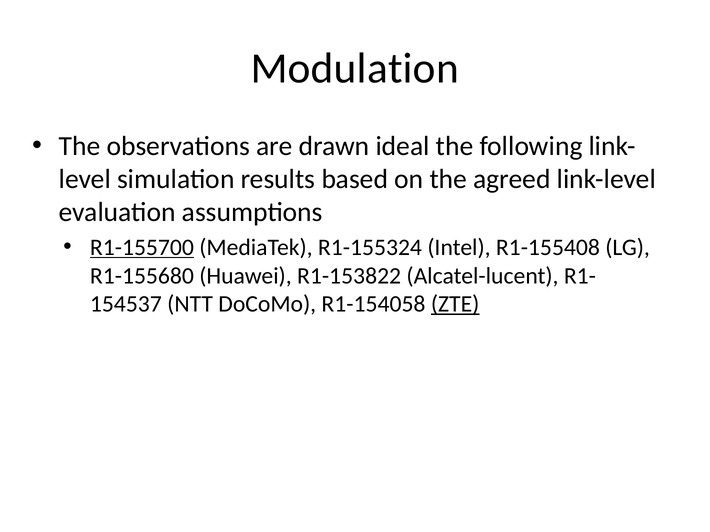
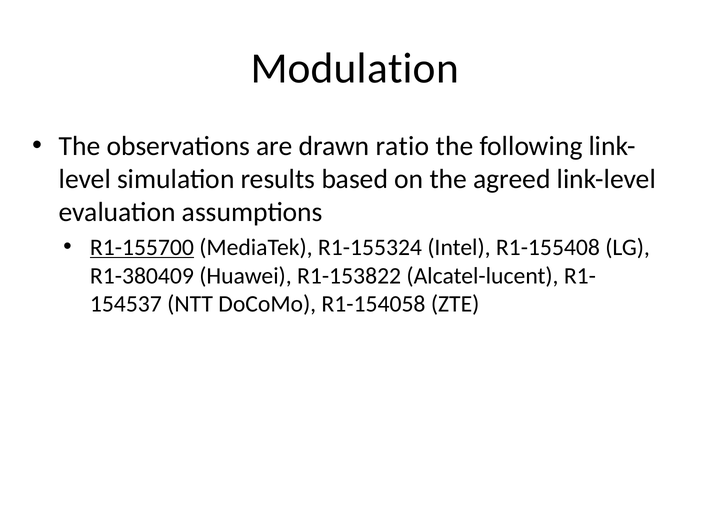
ideal: ideal -> ratio (403, 146)
R1-155680: R1-155680 -> R1-380409 (142, 276)
ZTE underline: present -> none (455, 304)
